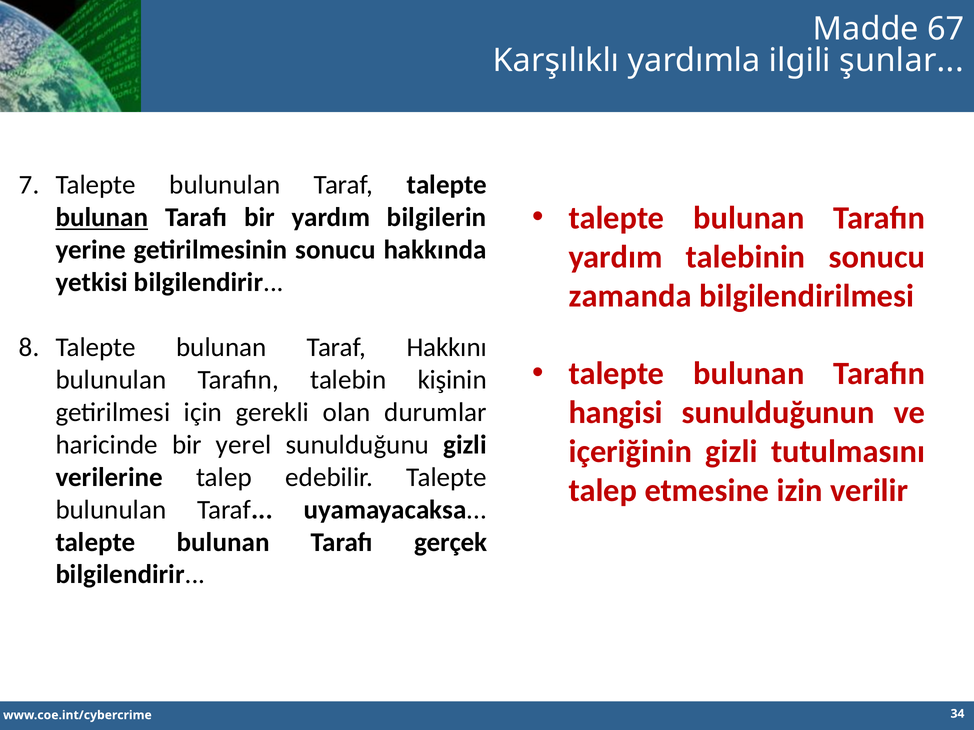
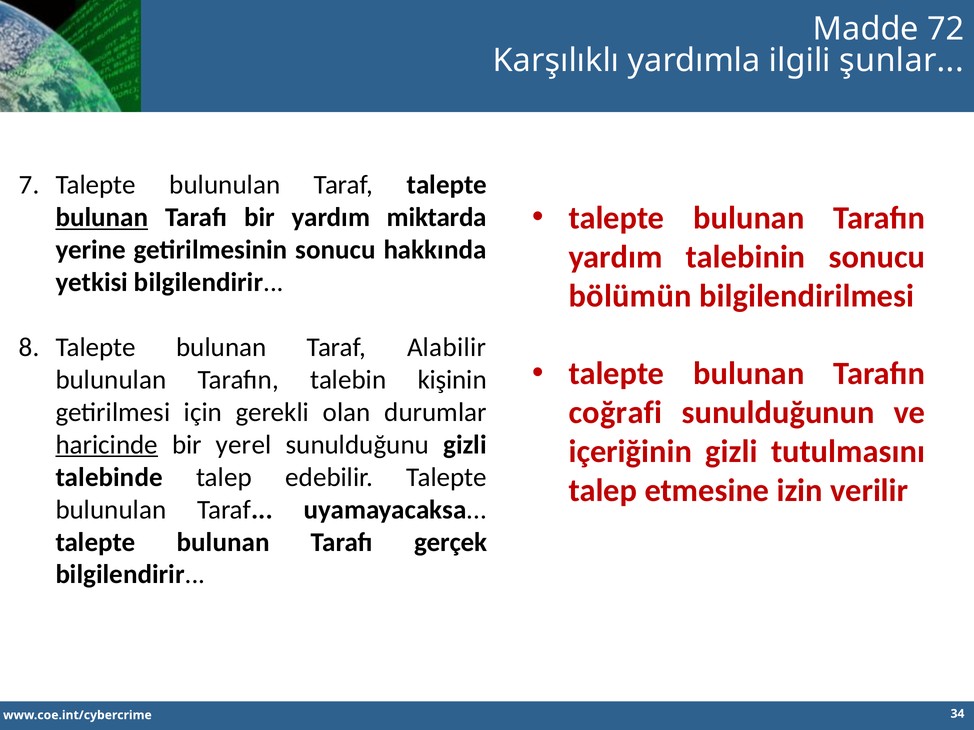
67: 67 -> 72 (946, 29)
bilgilerin: bilgilerin -> miktarda (437, 218)
zamanda: zamanda -> bölümün (630, 296)
Hakkını: Hakkını -> Alabilir (447, 348)
hangisi: hangisi -> coğrafi (615, 413)
haricinde underline: none -> present (107, 445)
verilerine: verilerine -> talebinde (109, 477)
